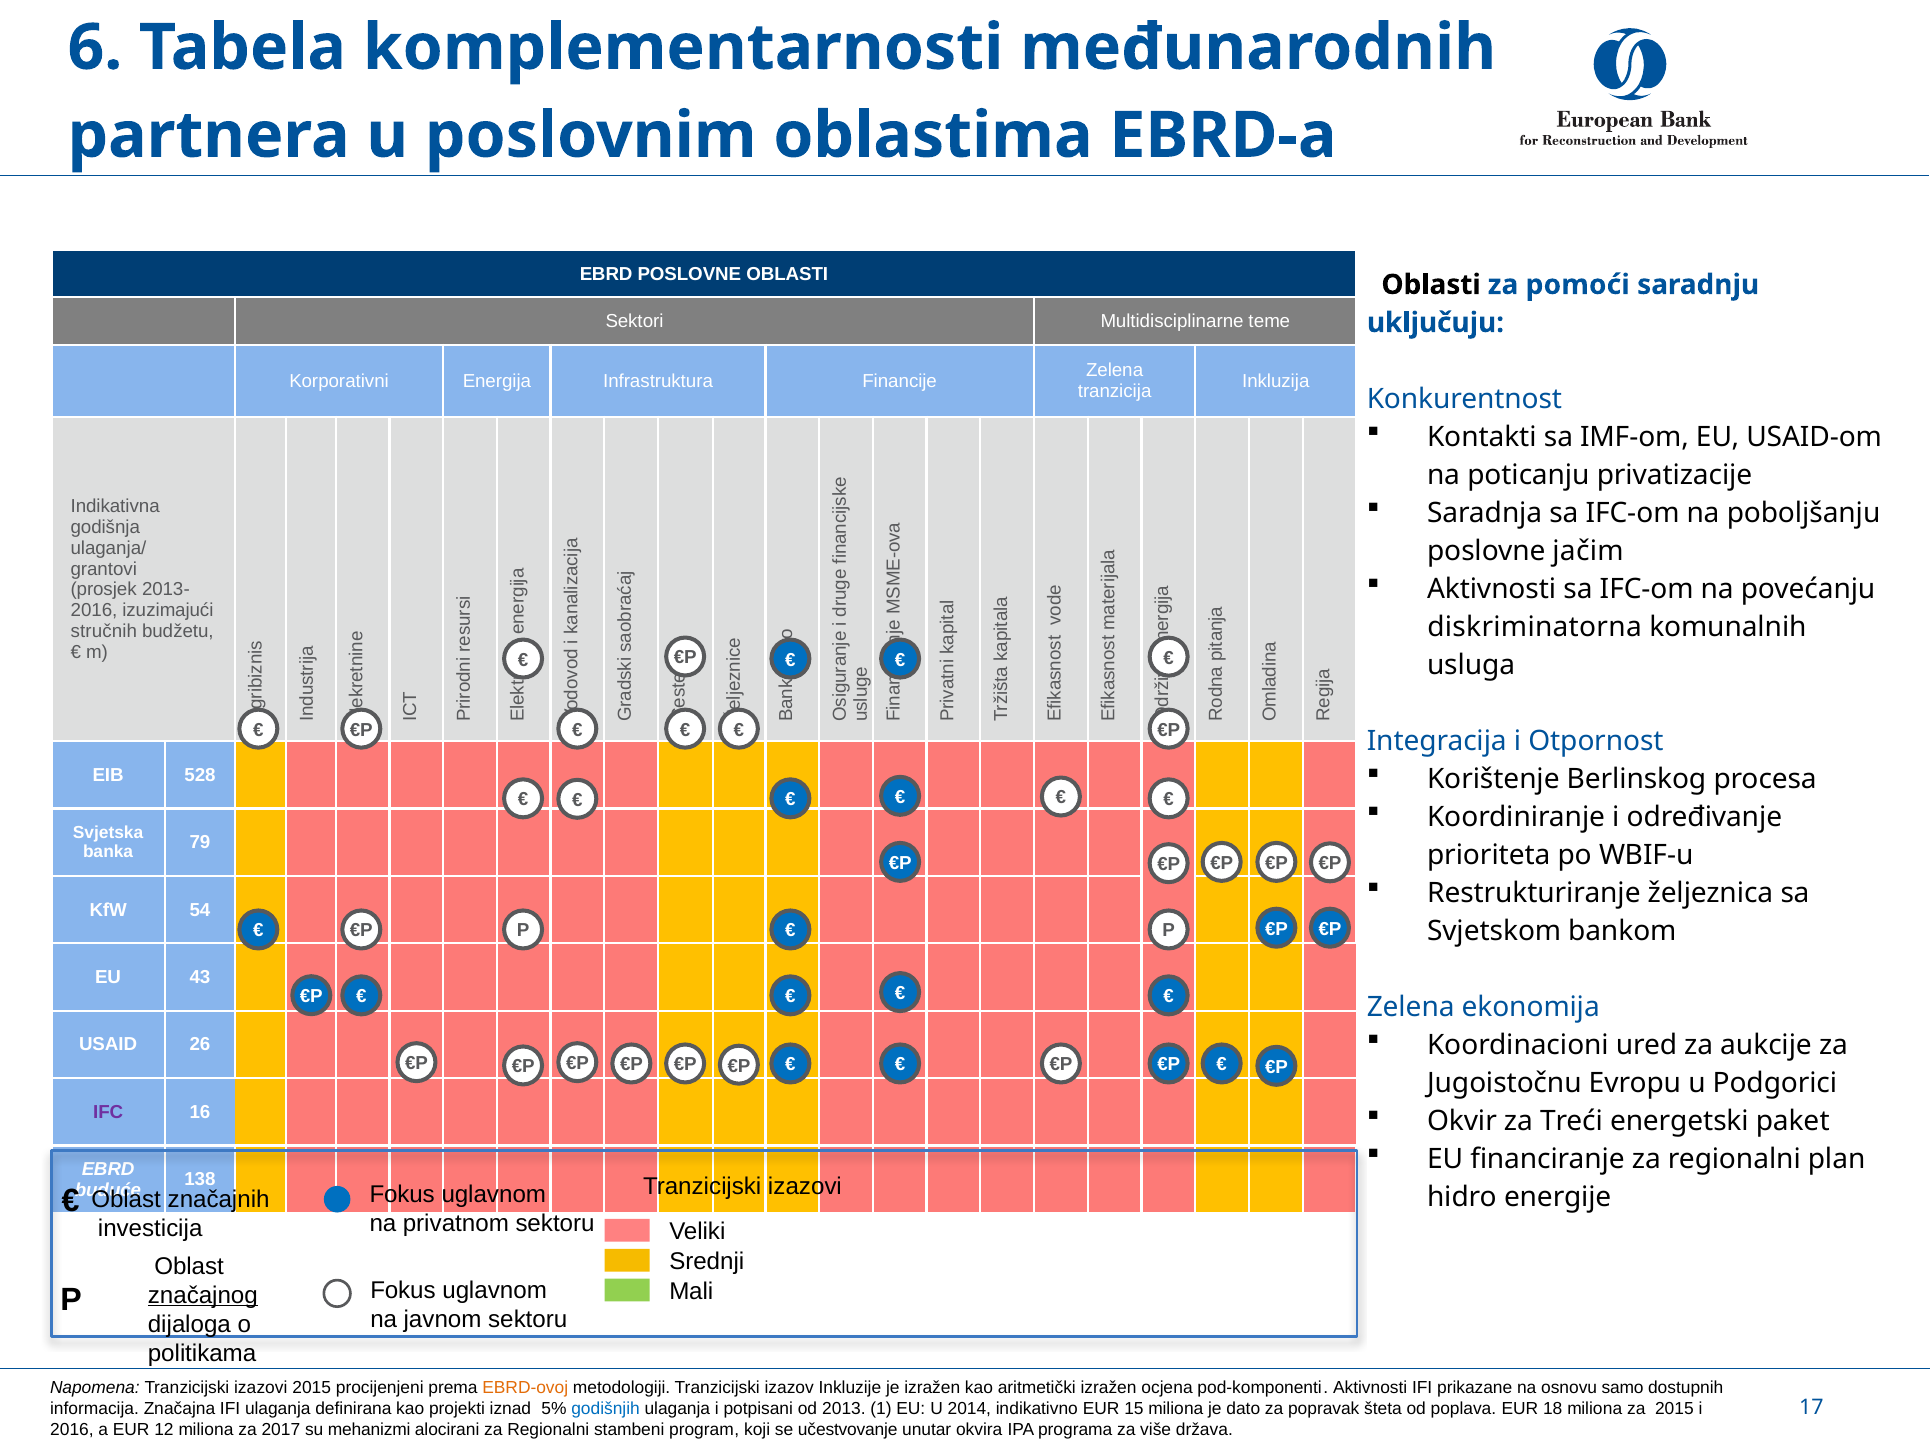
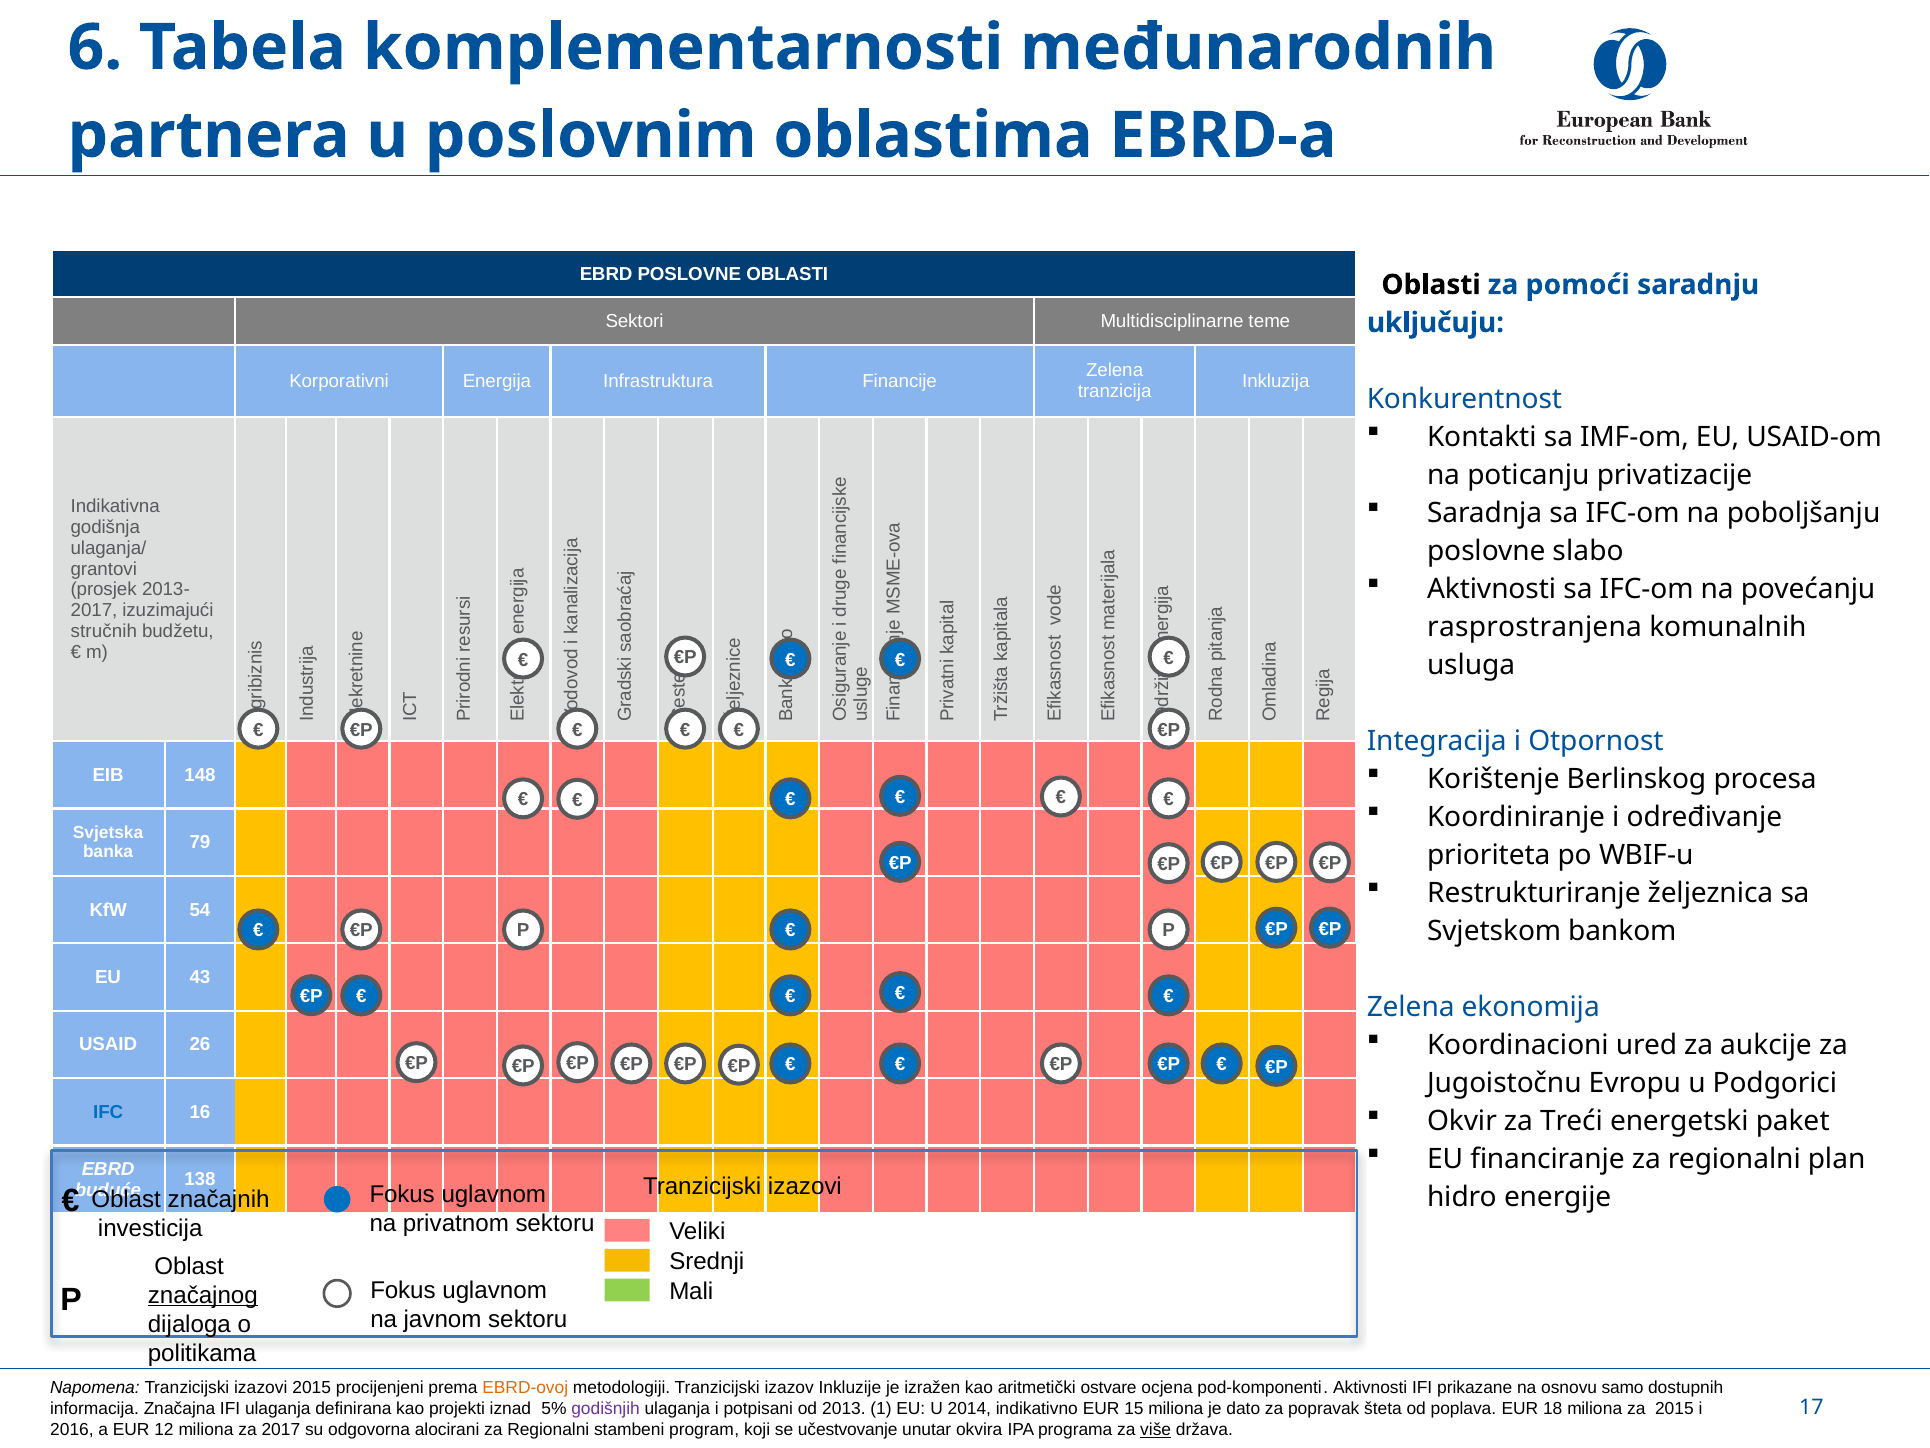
jačim: jačim -> slabo (1588, 551)
2016: 2016 -> 2017 (94, 610)
diskriminatorna: diskriminatorna -> rasprostranjena (1535, 627)
528: 528 -> 148 (200, 775)
IFC colour: purple -> blue (108, 1112)
aritmetički izražen: izražen -> ostvare (1109, 1388)
godišnjih colour: blue -> purple (606, 1408)
mehanizmi: mehanizmi -> odgovorna (369, 1429)
više underline: none -> present (1156, 1429)
